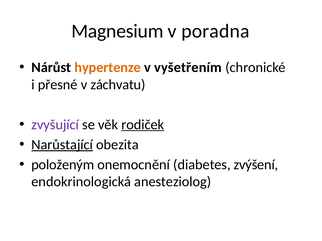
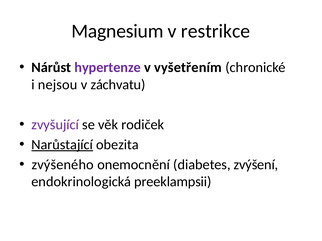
poradna: poradna -> restrikce (216, 31)
hypertenze colour: orange -> purple (108, 68)
přesné: přesné -> nejsou (58, 85)
rodiček underline: present -> none (143, 125)
položeným: položeným -> zvýšeného (63, 165)
anesteziolog: anesteziolog -> preeklampsii (173, 182)
